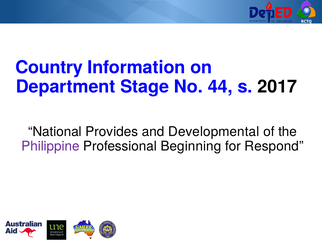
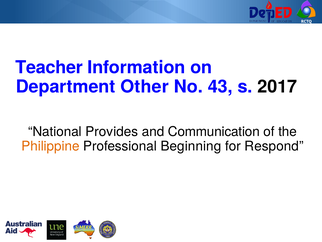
Country: Country -> Teacher (49, 67)
Stage: Stage -> Other (145, 87)
44: 44 -> 43 (220, 87)
Developmental: Developmental -> Communication (214, 131)
Philippine colour: purple -> orange (50, 146)
